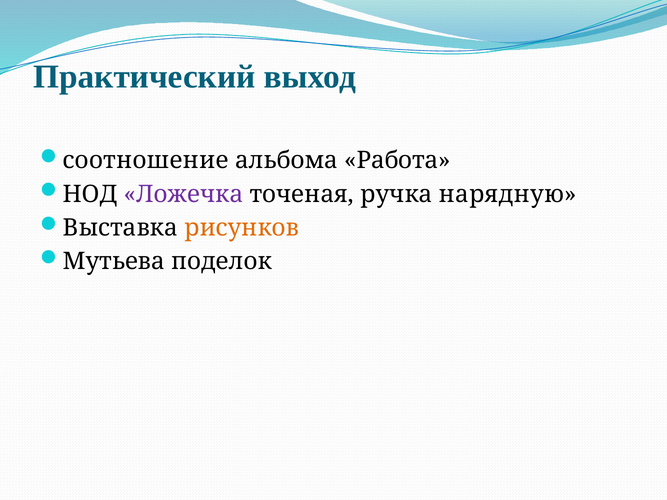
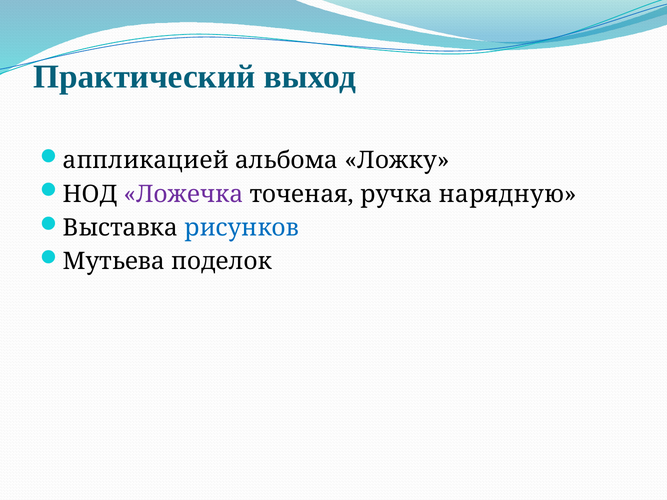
соотношение: соотношение -> аппликацией (146, 161)
Работа: Работа -> Ложку (397, 161)
рисунков colour: orange -> blue (242, 228)
